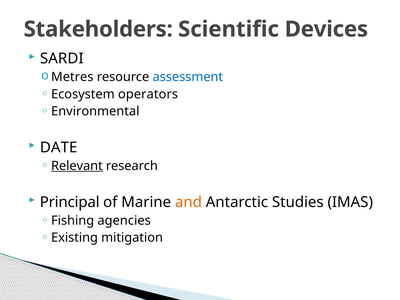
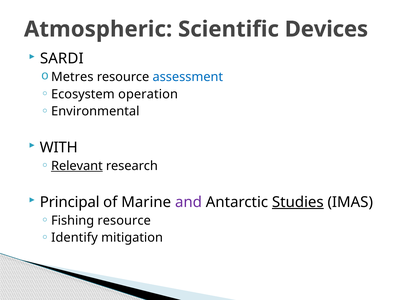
Stakeholders: Stakeholders -> Atmospheric (98, 29)
operators: operators -> operation (148, 94)
DATE: DATE -> WITH (59, 148)
and colour: orange -> purple (188, 202)
Studies underline: none -> present (298, 202)
Fishing agencies: agencies -> resource (124, 220)
Existing: Existing -> Identify (74, 238)
